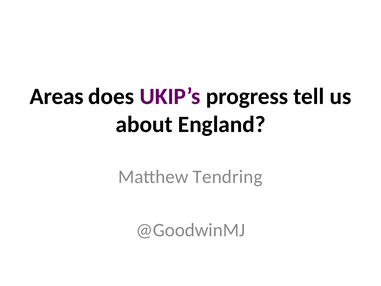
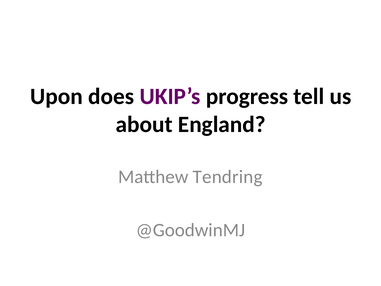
Areas: Areas -> Upon (56, 96)
